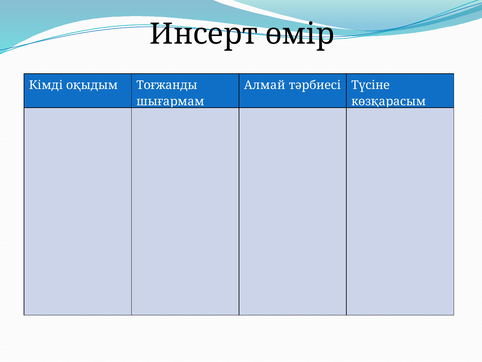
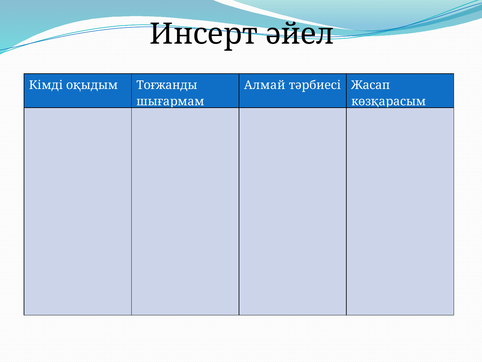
өмір: өмір -> әйел (300, 34)
Түсіне: Түсіне -> Жасап (371, 85)
